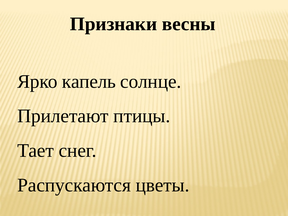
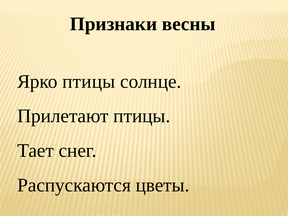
Ярко капель: капель -> птицы (89, 81)
